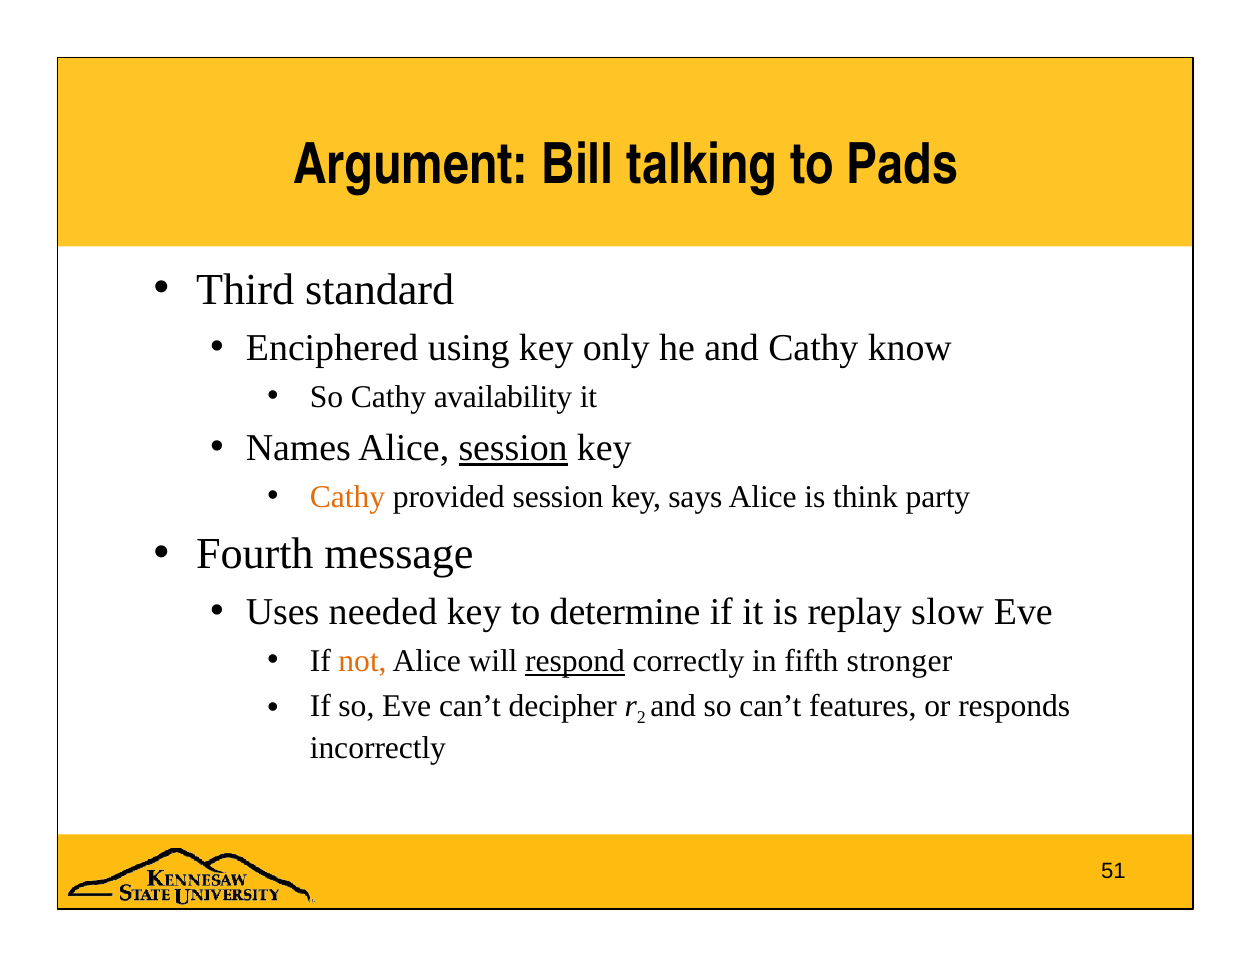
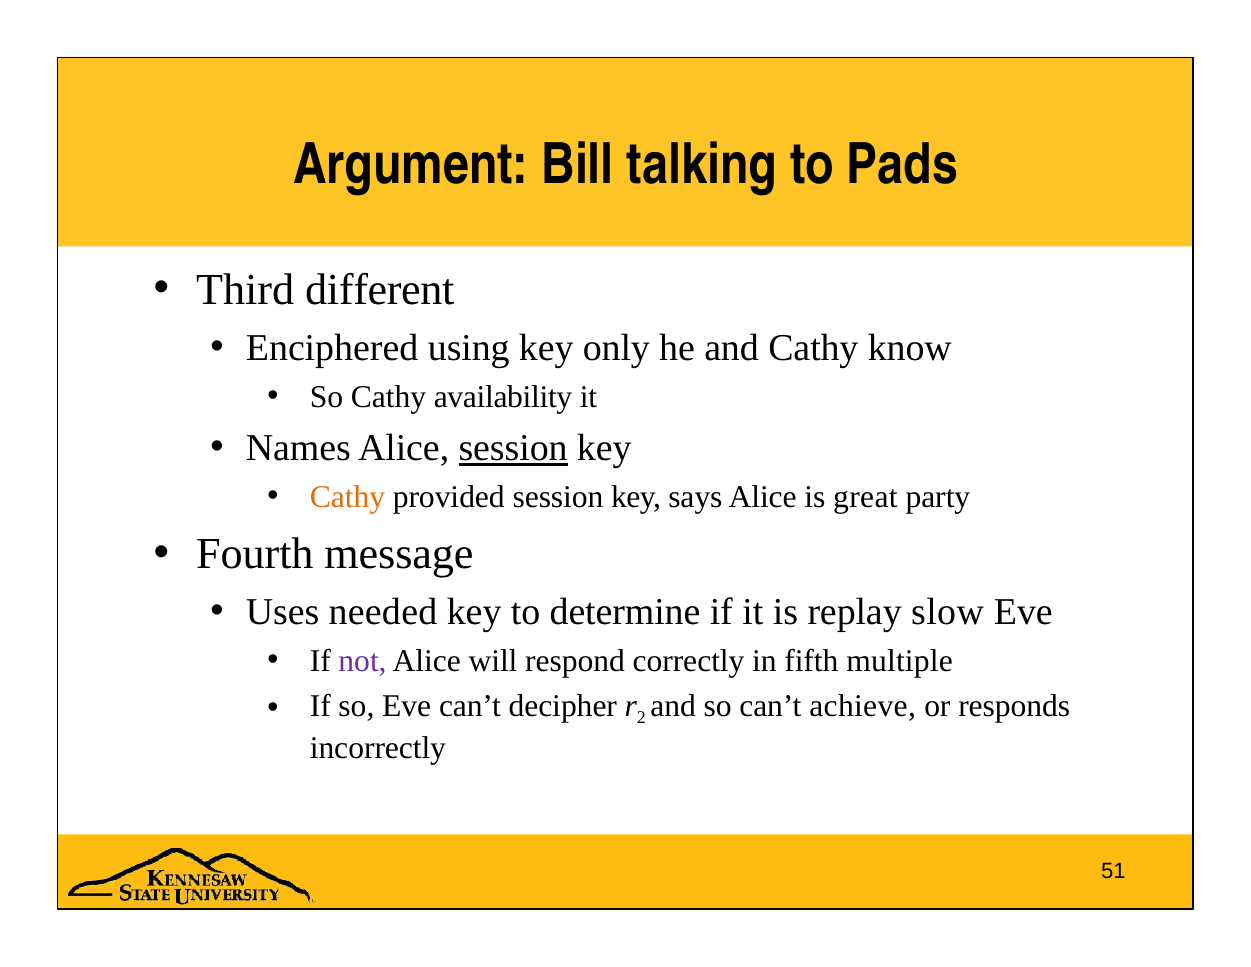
standard: standard -> different (380, 290)
think: think -> great (865, 497)
not colour: orange -> purple (363, 661)
respond underline: present -> none (575, 661)
stronger: stronger -> multiple (900, 661)
features: features -> achieve (863, 706)
